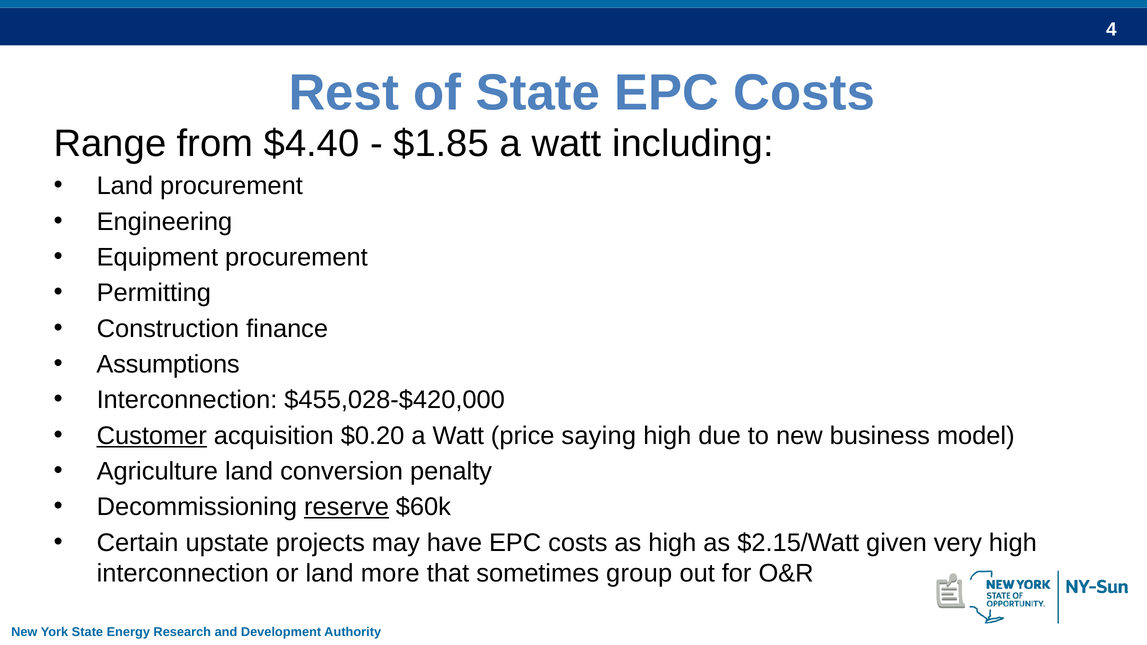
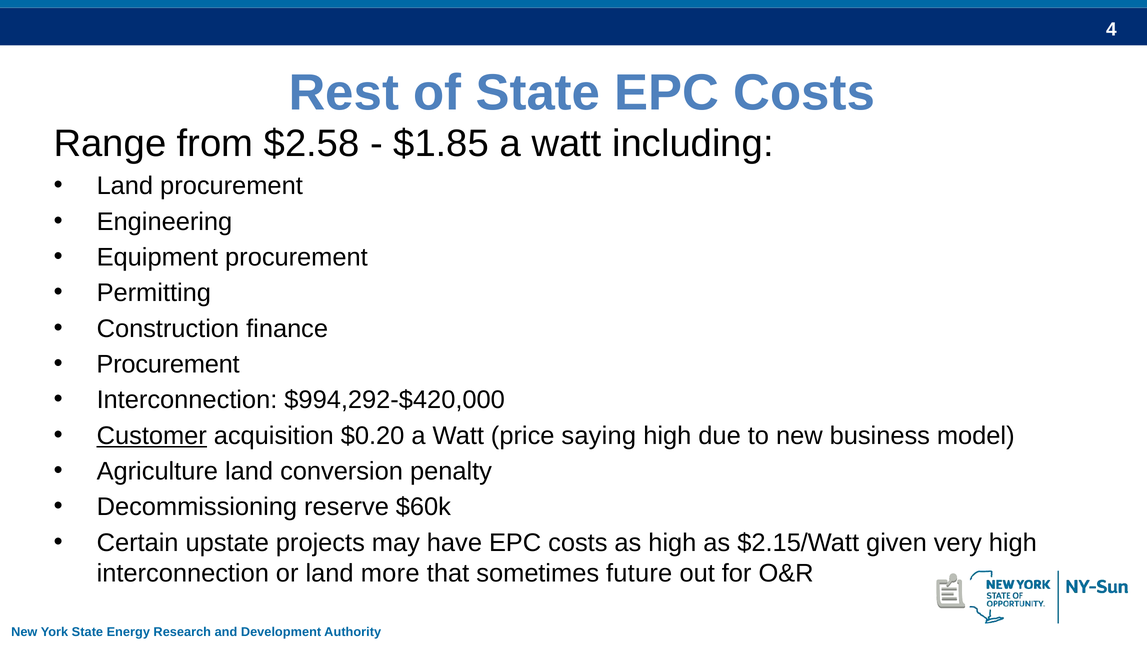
$4.40: $4.40 -> $2.58 (312, 144)
Assumptions: Assumptions -> Procurement (168, 364)
$455,028-$420,000: $455,028-$420,000 -> $994,292-$420,000 (395, 400)
reserve underline: present -> none (347, 507)
group: group -> future (639, 573)
